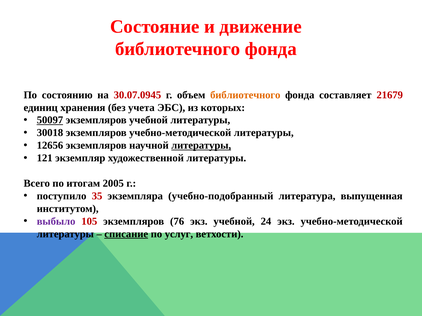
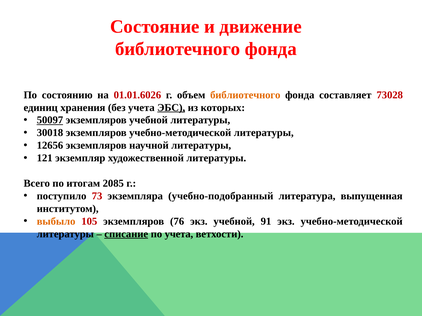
30.07.0945: 30.07.0945 -> 01.01.6026 (137, 95)
21679: 21679 -> 73028 (390, 95)
ЭБС underline: none -> present (171, 108)
литературы underline: present -> none (201, 146)
2005: 2005 -> 2085 (113, 184)
35: 35 -> 73 (97, 196)
выбыло colour: purple -> orange (56, 222)
24: 24 -> 91 (266, 222)
по услуг: услуг -> учета (179, 234)
